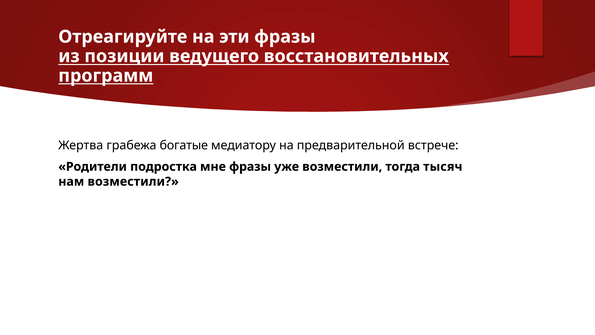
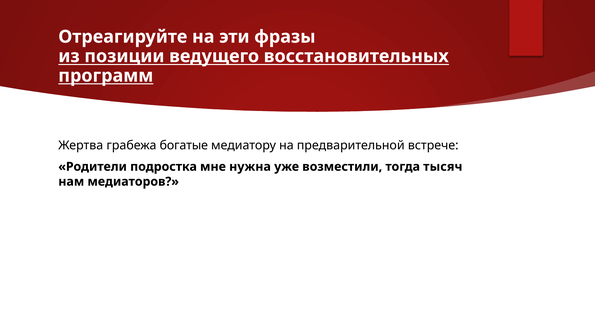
мне фразы: фразы -> нужна (250, 167)
нам возместили: возместили -> медиаторов (133, 181)
